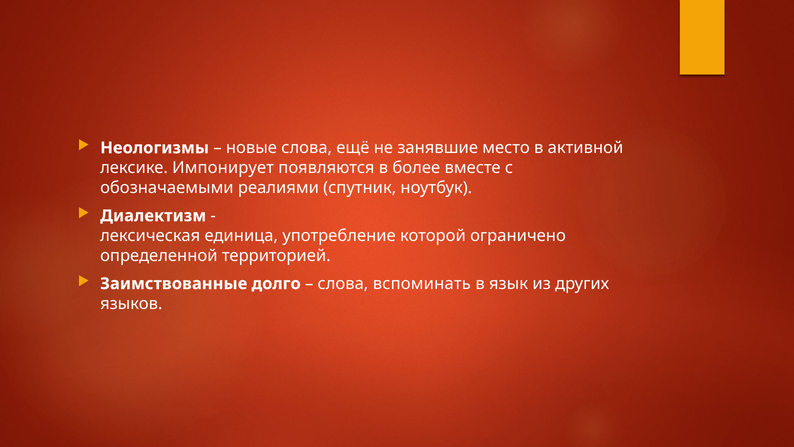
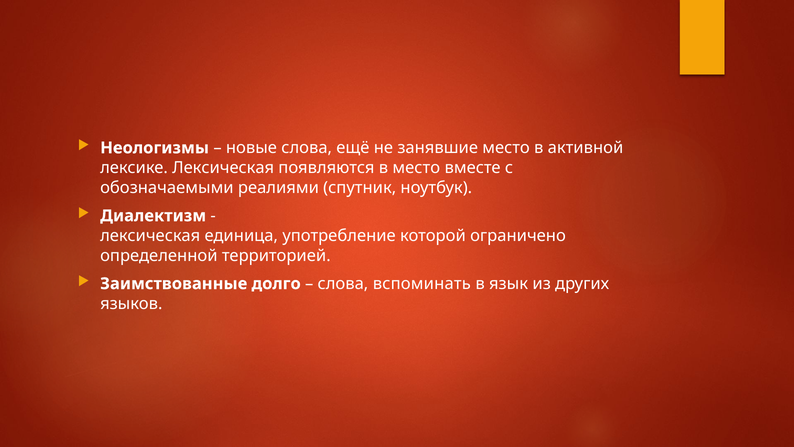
лексике Импонирует: Импонирует -> Лексическая (223, 168)
в более: более -> место (416, 168)
